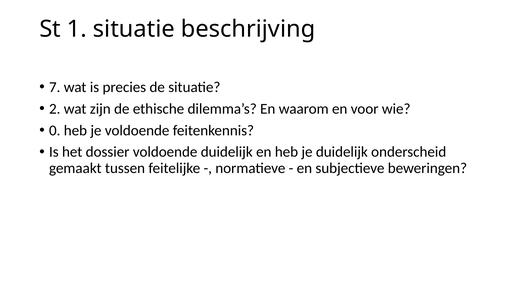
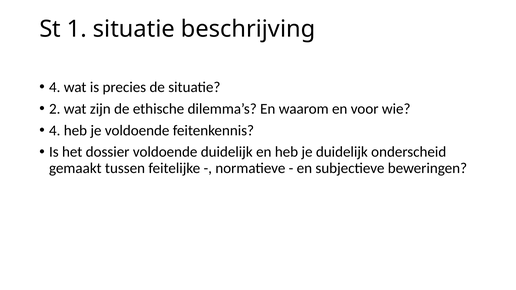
7: 7 -> 4 (55, 87)
0: 0 -> 4 (55, 131)
